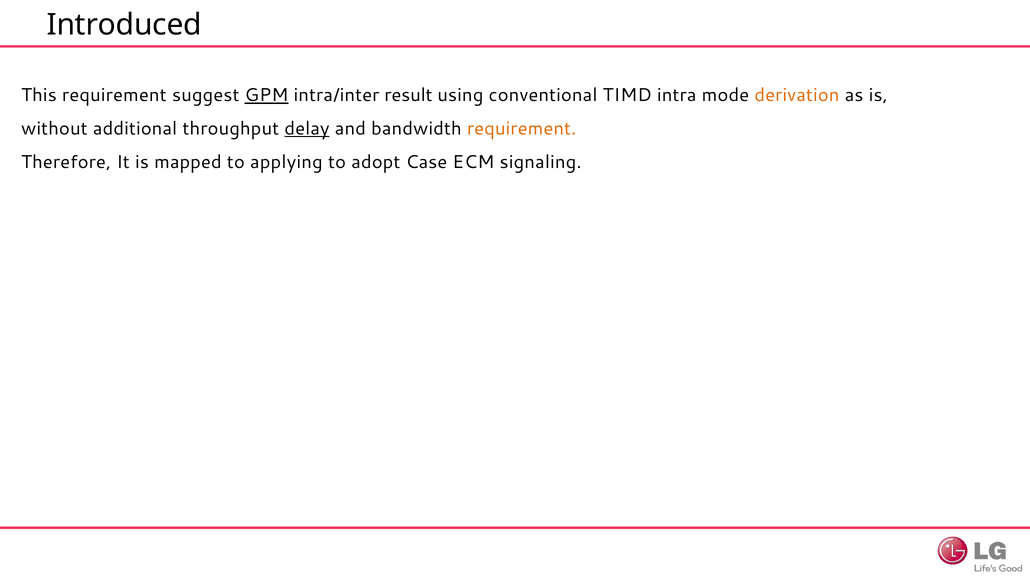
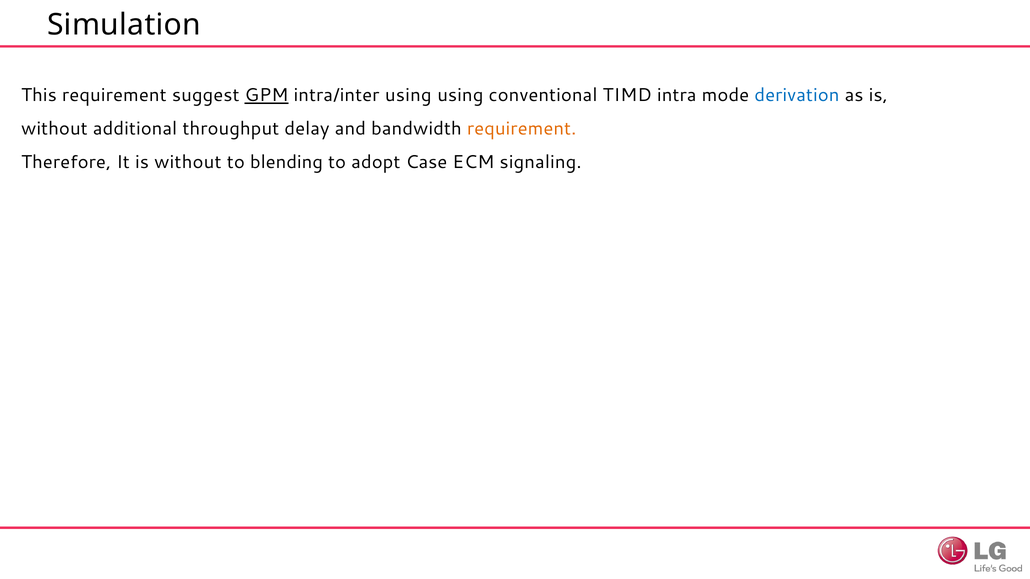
Introduced: Introduced -> Simulation (124, 25)
intra/inter result: result -> using (408, 95)
derivation colour: orange -> blue (797, 95)
delay underline: present -> none (307, 129)
It is mapped: mapped -> without (188, 162)
applying: applying -> blending (286, 162)
